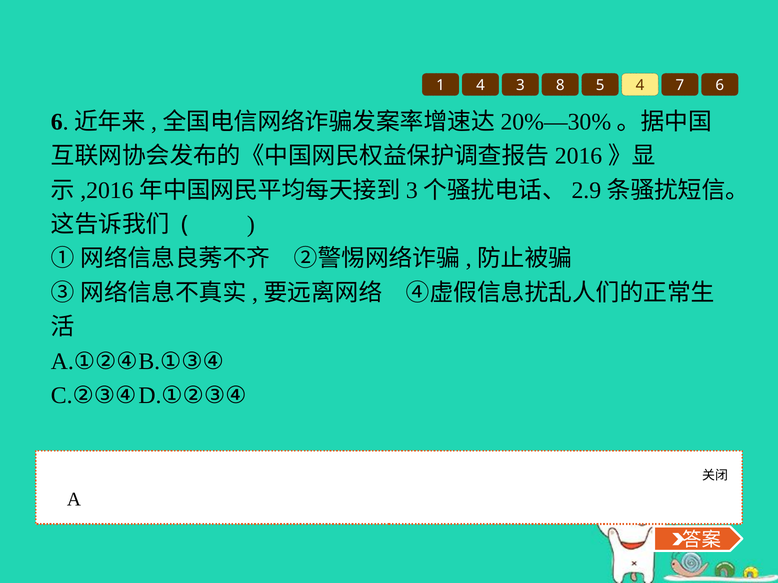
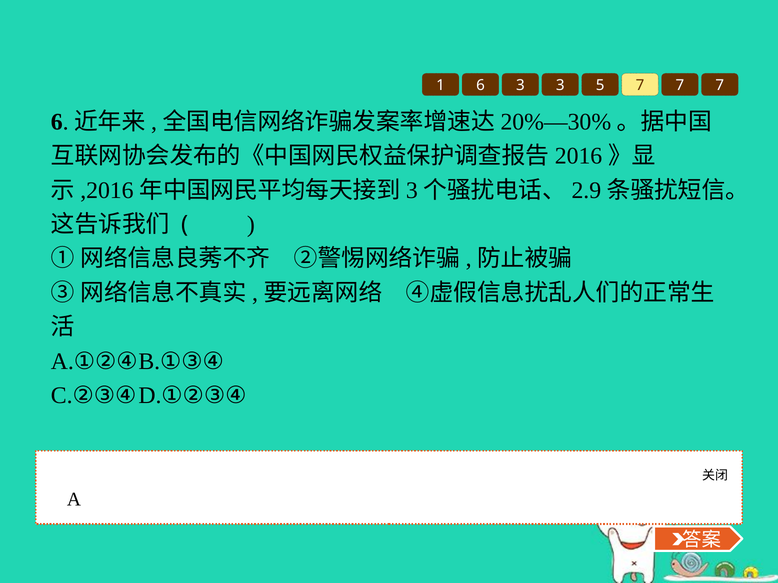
1 4: 4 -> 6 (480, 86)
3 8: 8 -> 3 (560, 86)
5 4: 4 -> 7 (640, 86)
6: 6 -> 7 (720, 86)
